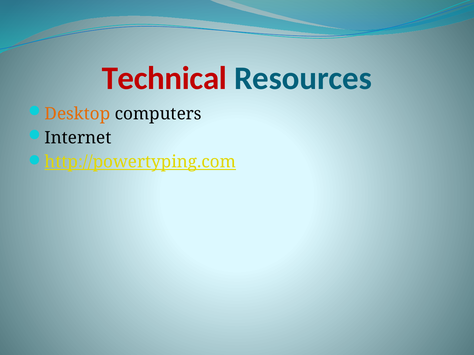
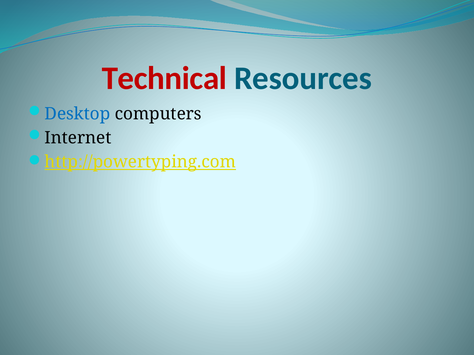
Desktop colour: orange -> blue (77, 114)
